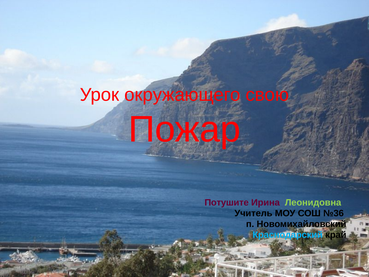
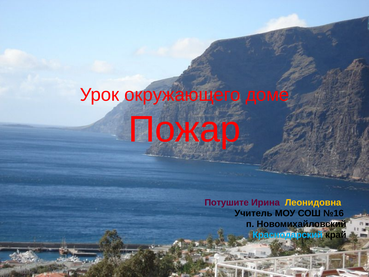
свою: свою -> доме (267, 95)
Леонидовна colour: light green -> yellow (313, 202)
№36: №36 -> №16 (334, 213)
